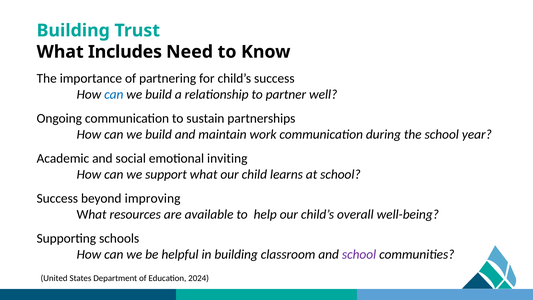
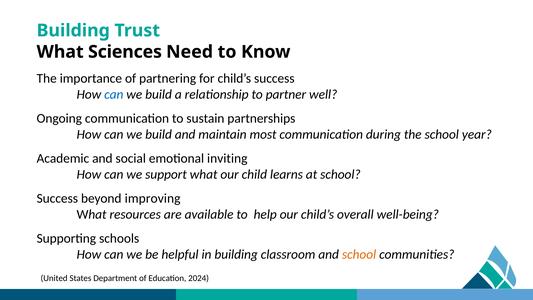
Includes: Includes -> Sciences (125, 52)
work: work -> most (263, 134)
school colour: purple -> orange (359, 254)
